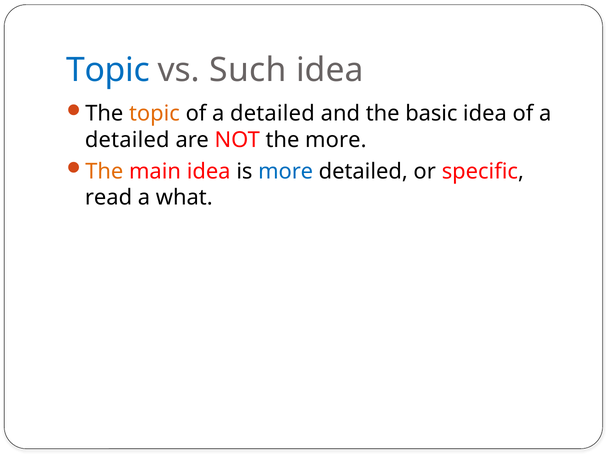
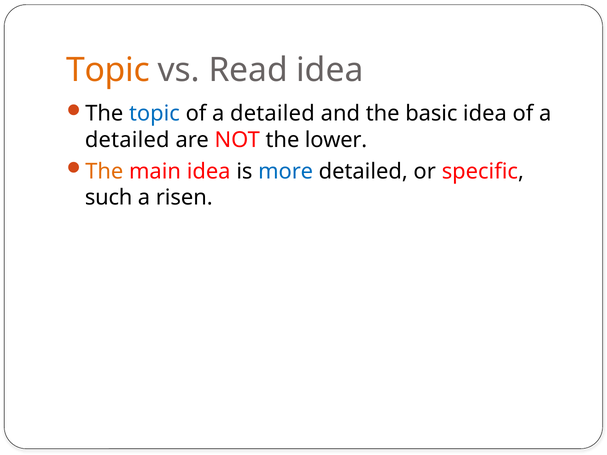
Topic colour: blue -> orange (108, 70)
Such: Such -> Read (248, 70)
topic colour: orange -> blue (154, 114)
the more: more -> lower (336, 140)
read: read -> such (109, 198)
what: what -> risen (184, 198)
